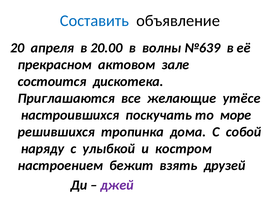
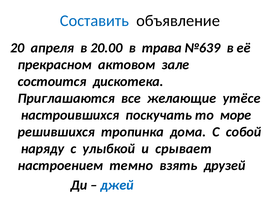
волны: волны -> трава (162, 48)
костром: костром -> срывает (183, 149)
бежит: бежит -> темно (131, 166)
джей colour: purple -> blue (117, 185)
